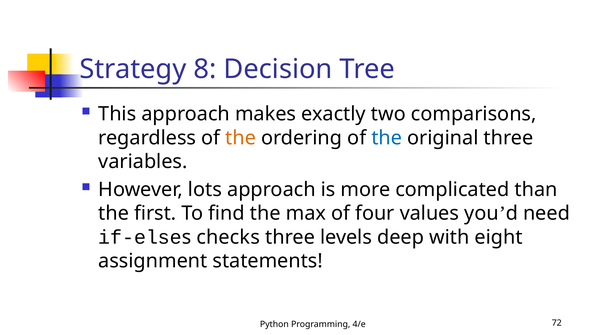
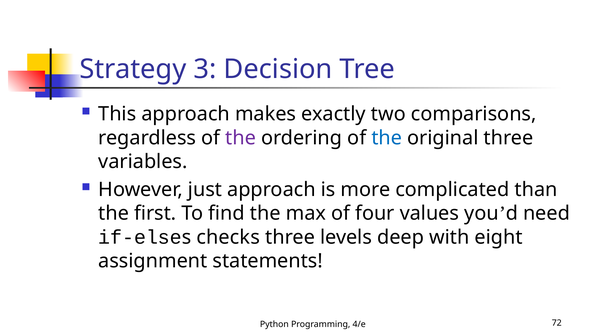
8: 8 -> 3 (205, 69)
the colour: orange -> purple (241, 138)
lots: lots -> just (205, 190)
